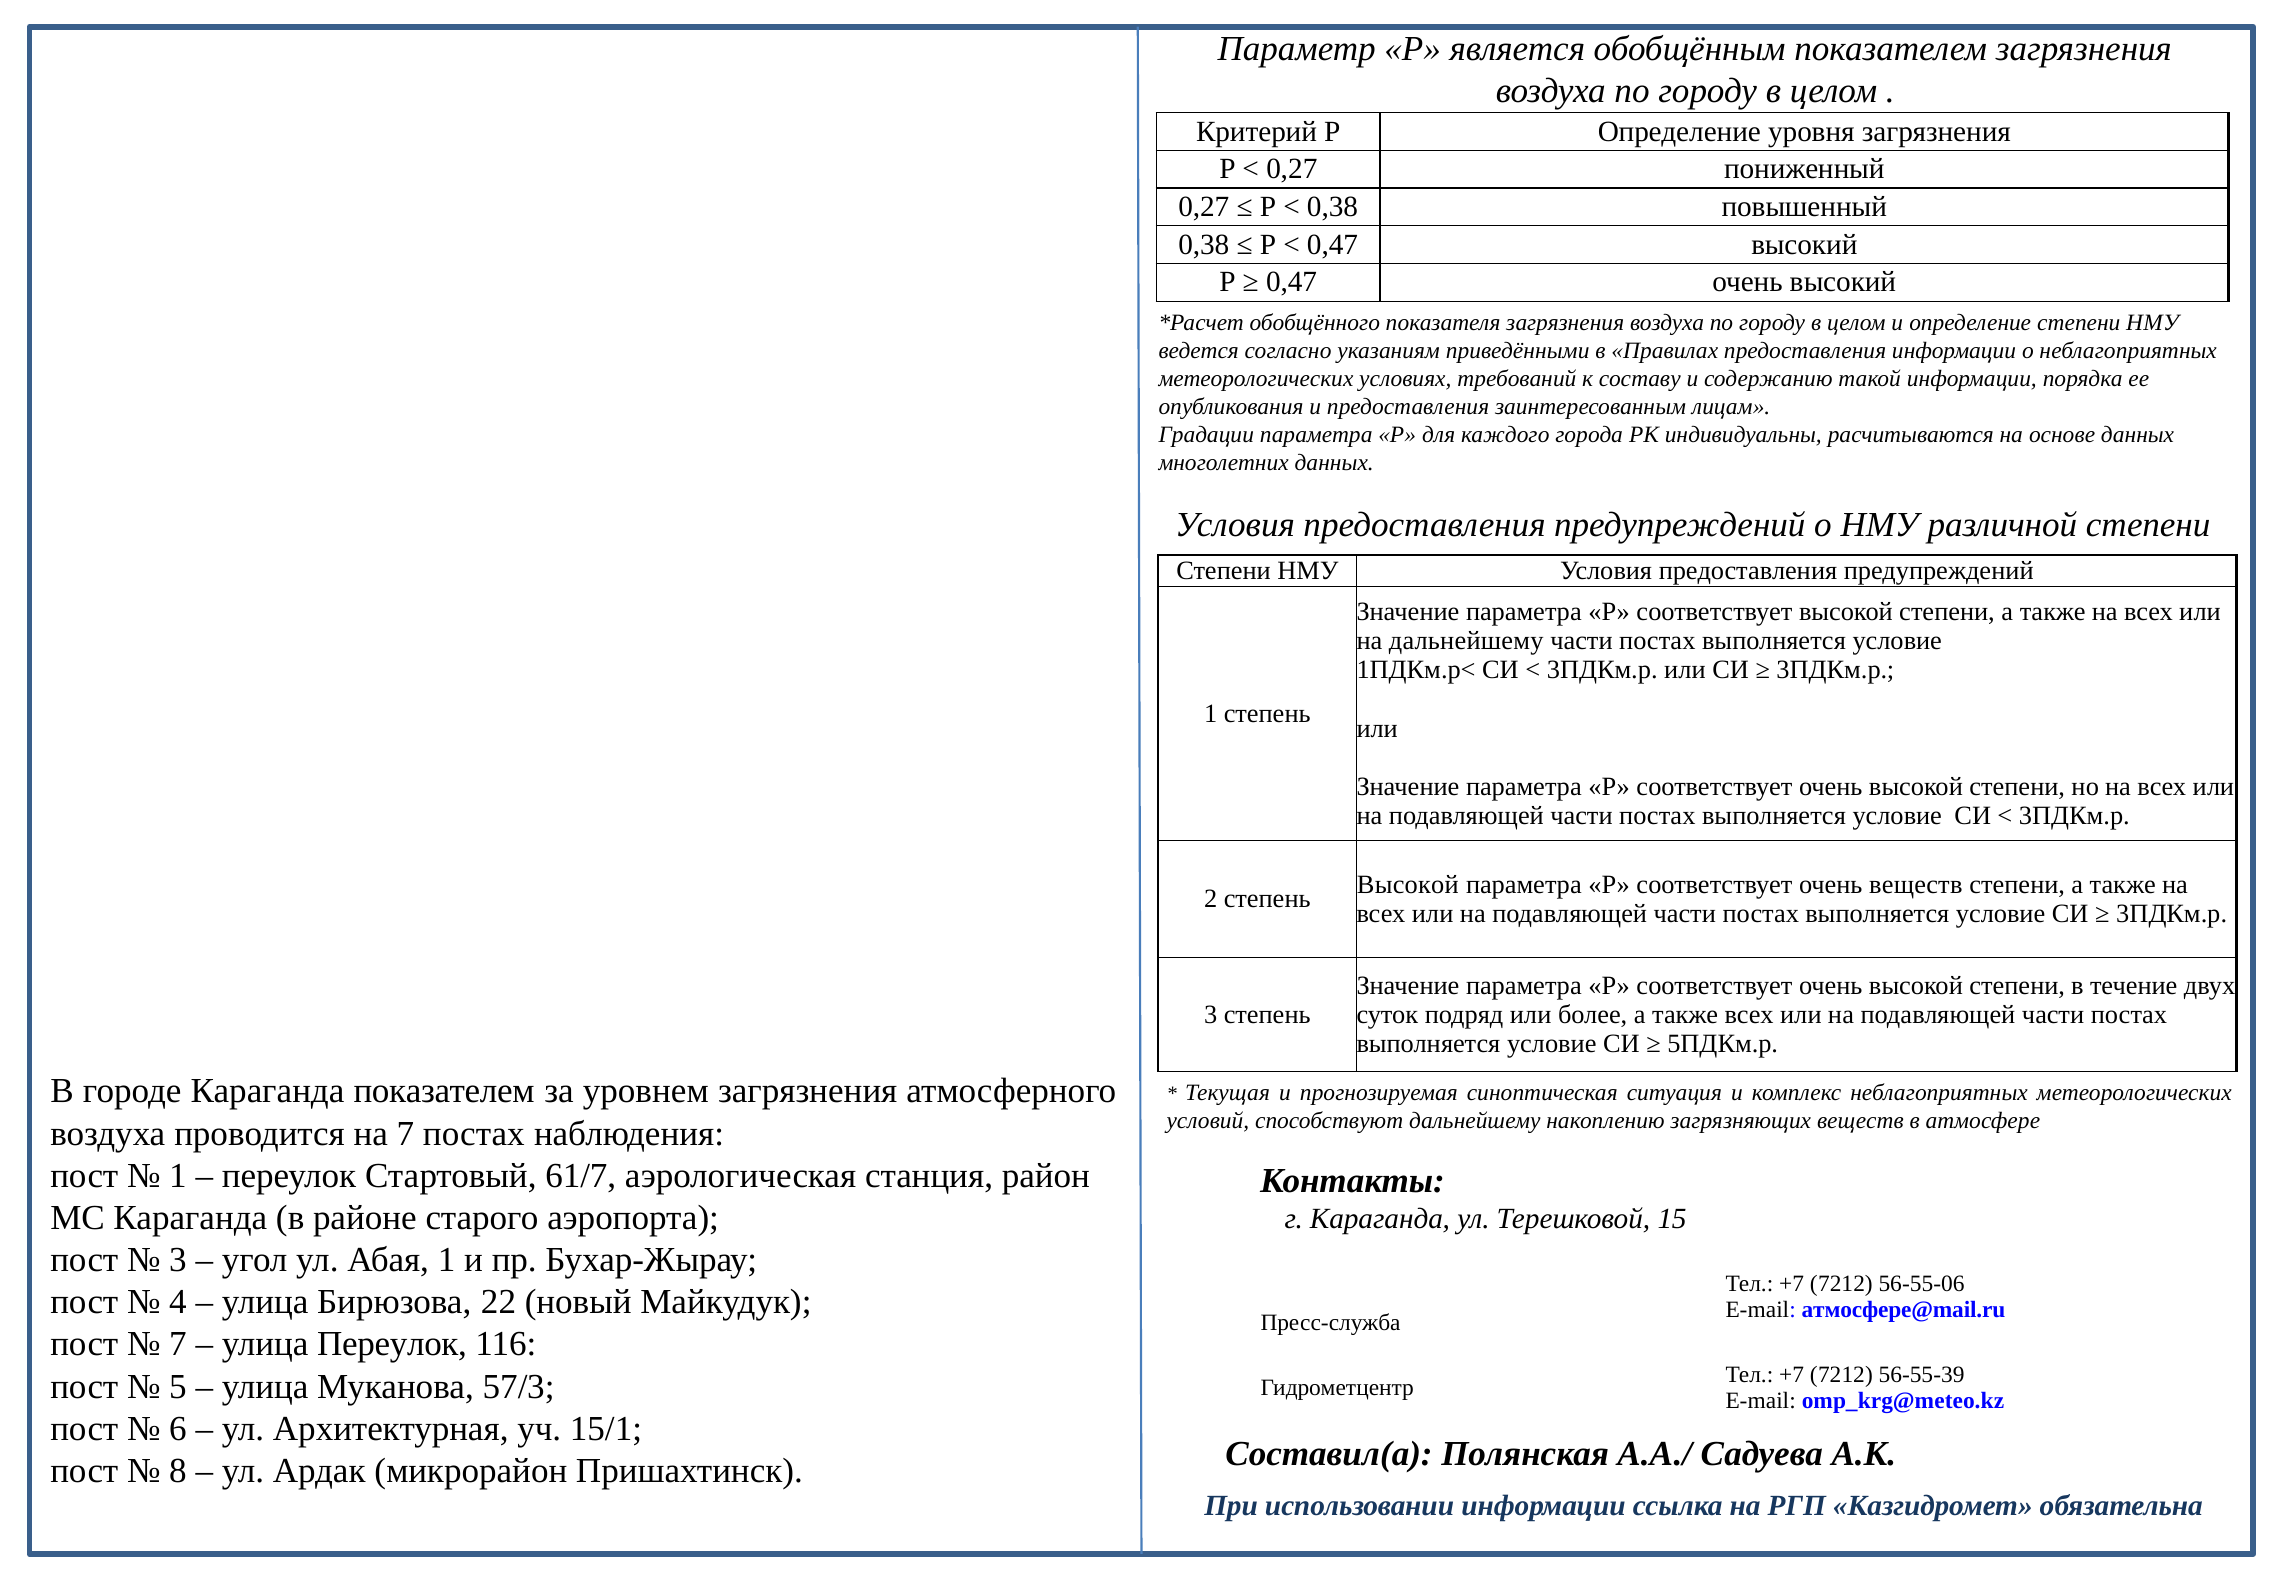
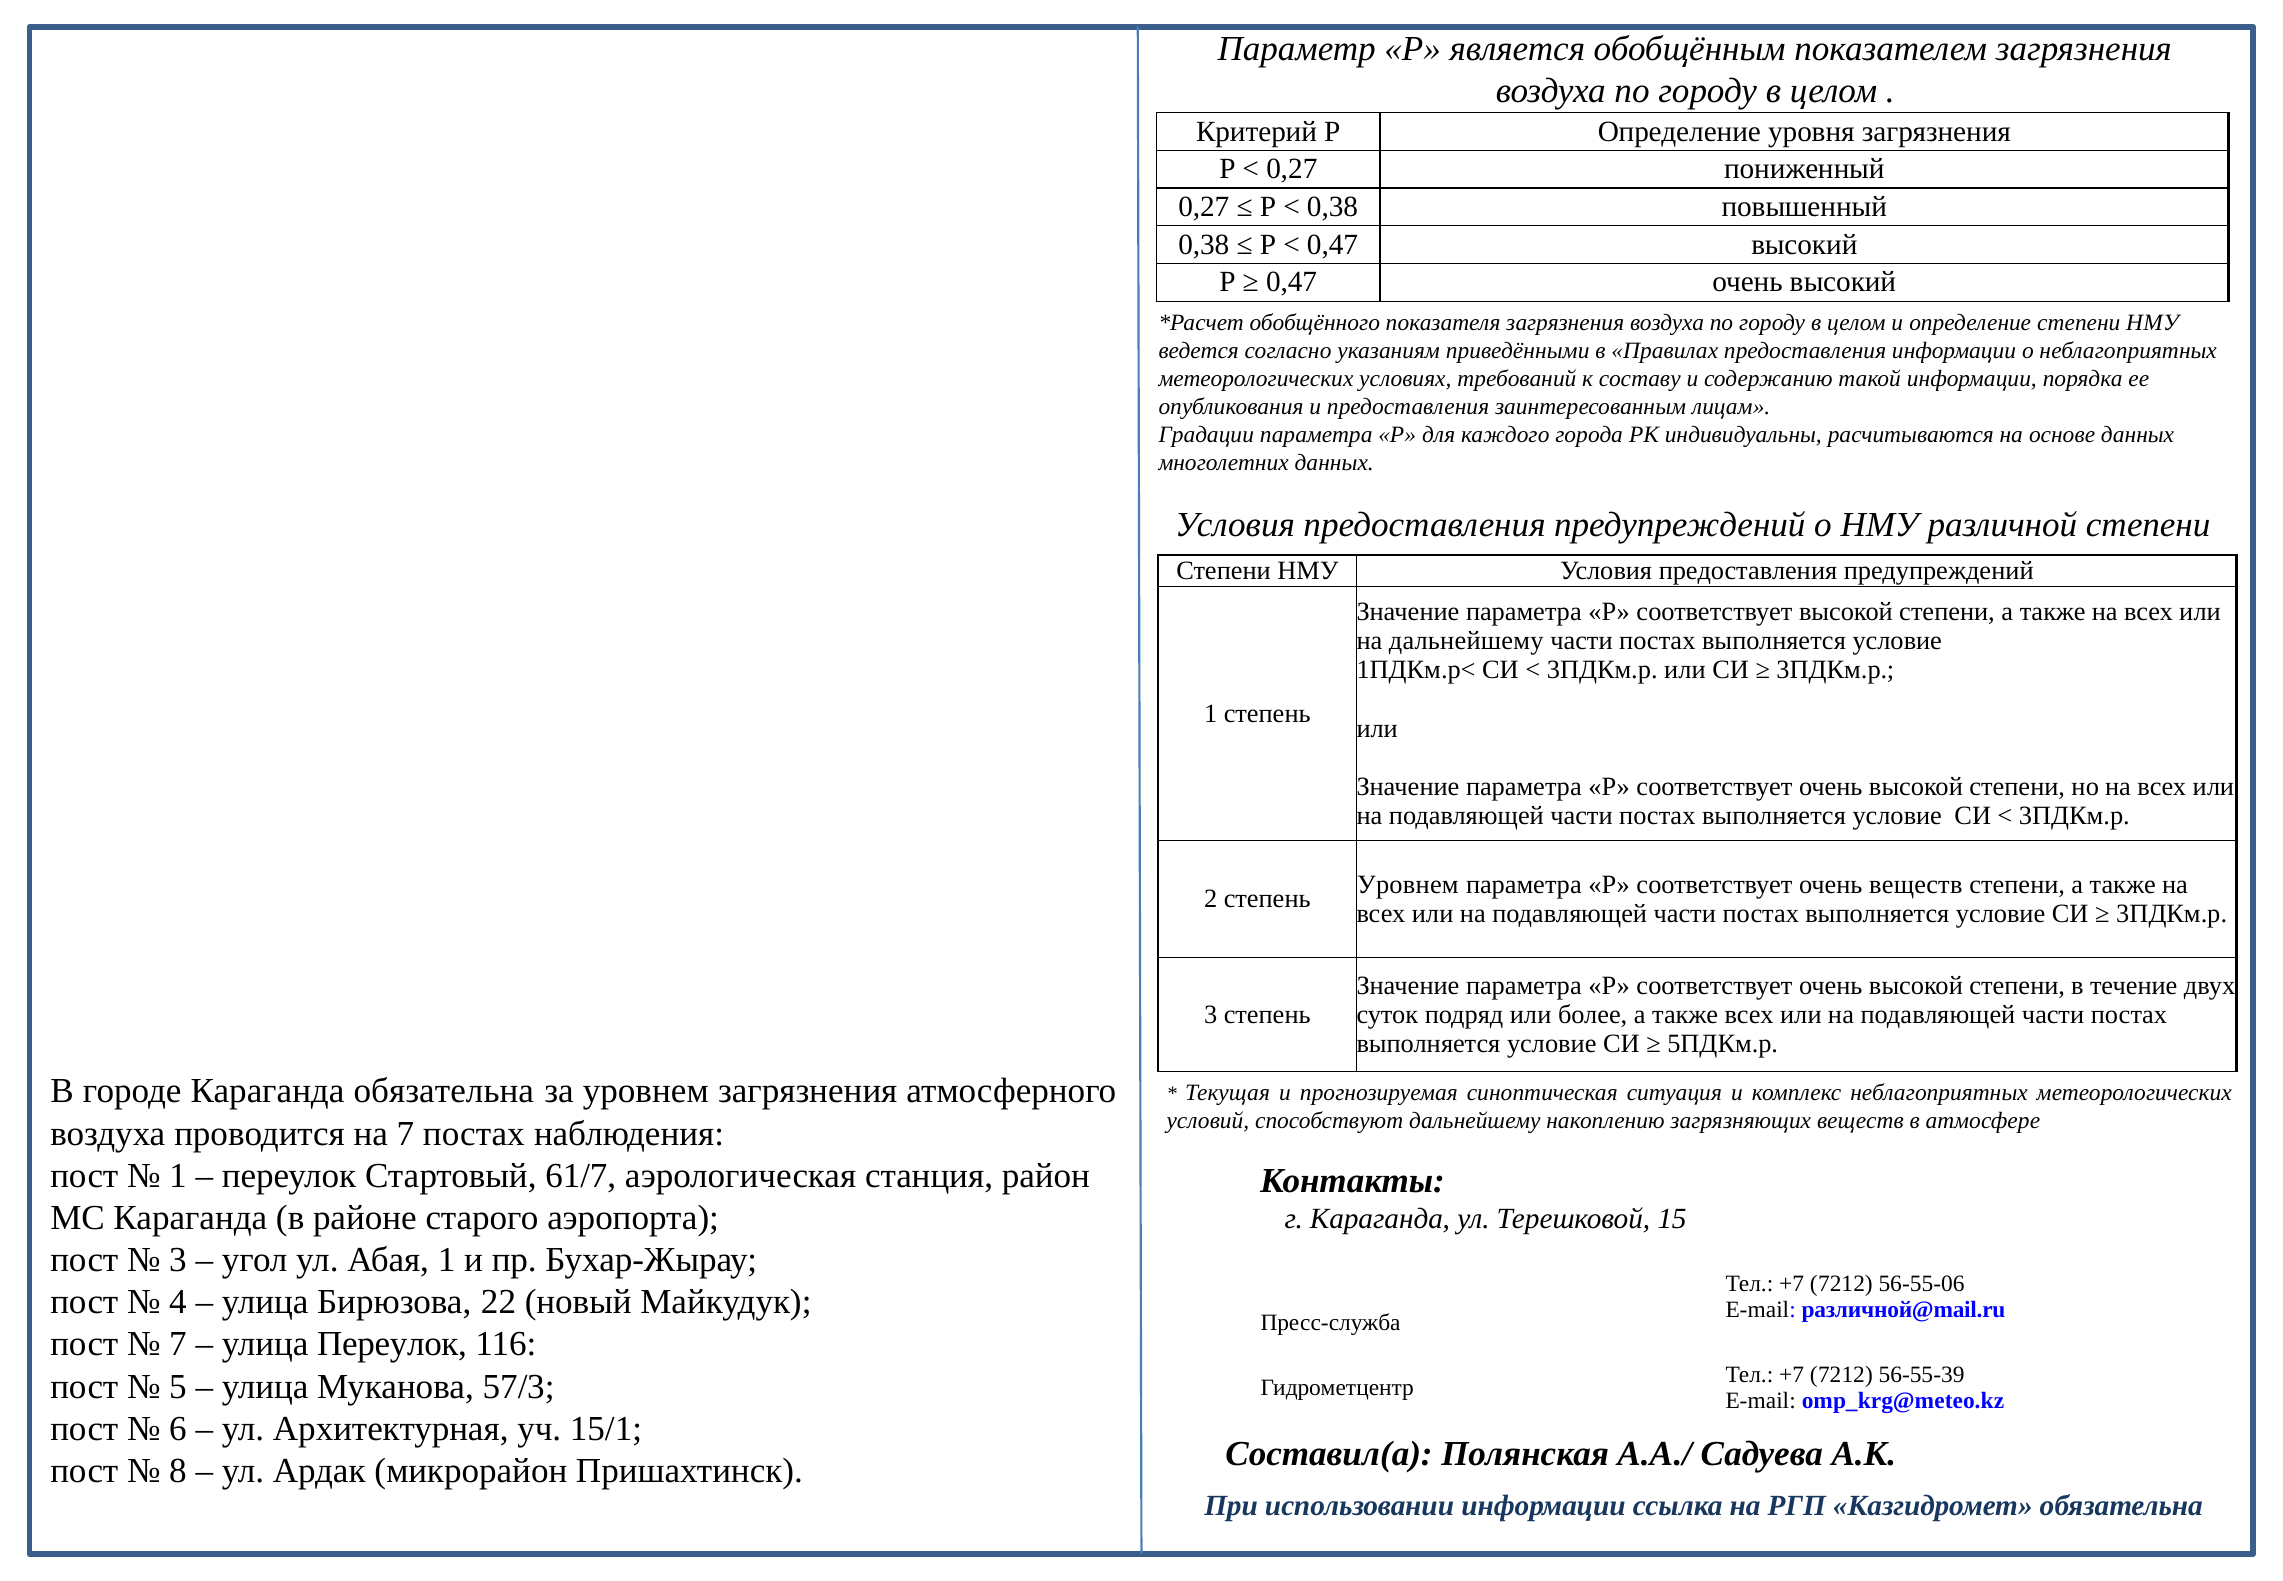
Высокой: Высокой -> Уровнем (1408, 884)
Караганда показателем: показателем -> обязательна (444, 1091)
атмосфере@mail.ru: атмосфере@mail.ru -> различной@mail.ru (1904, 1309)
